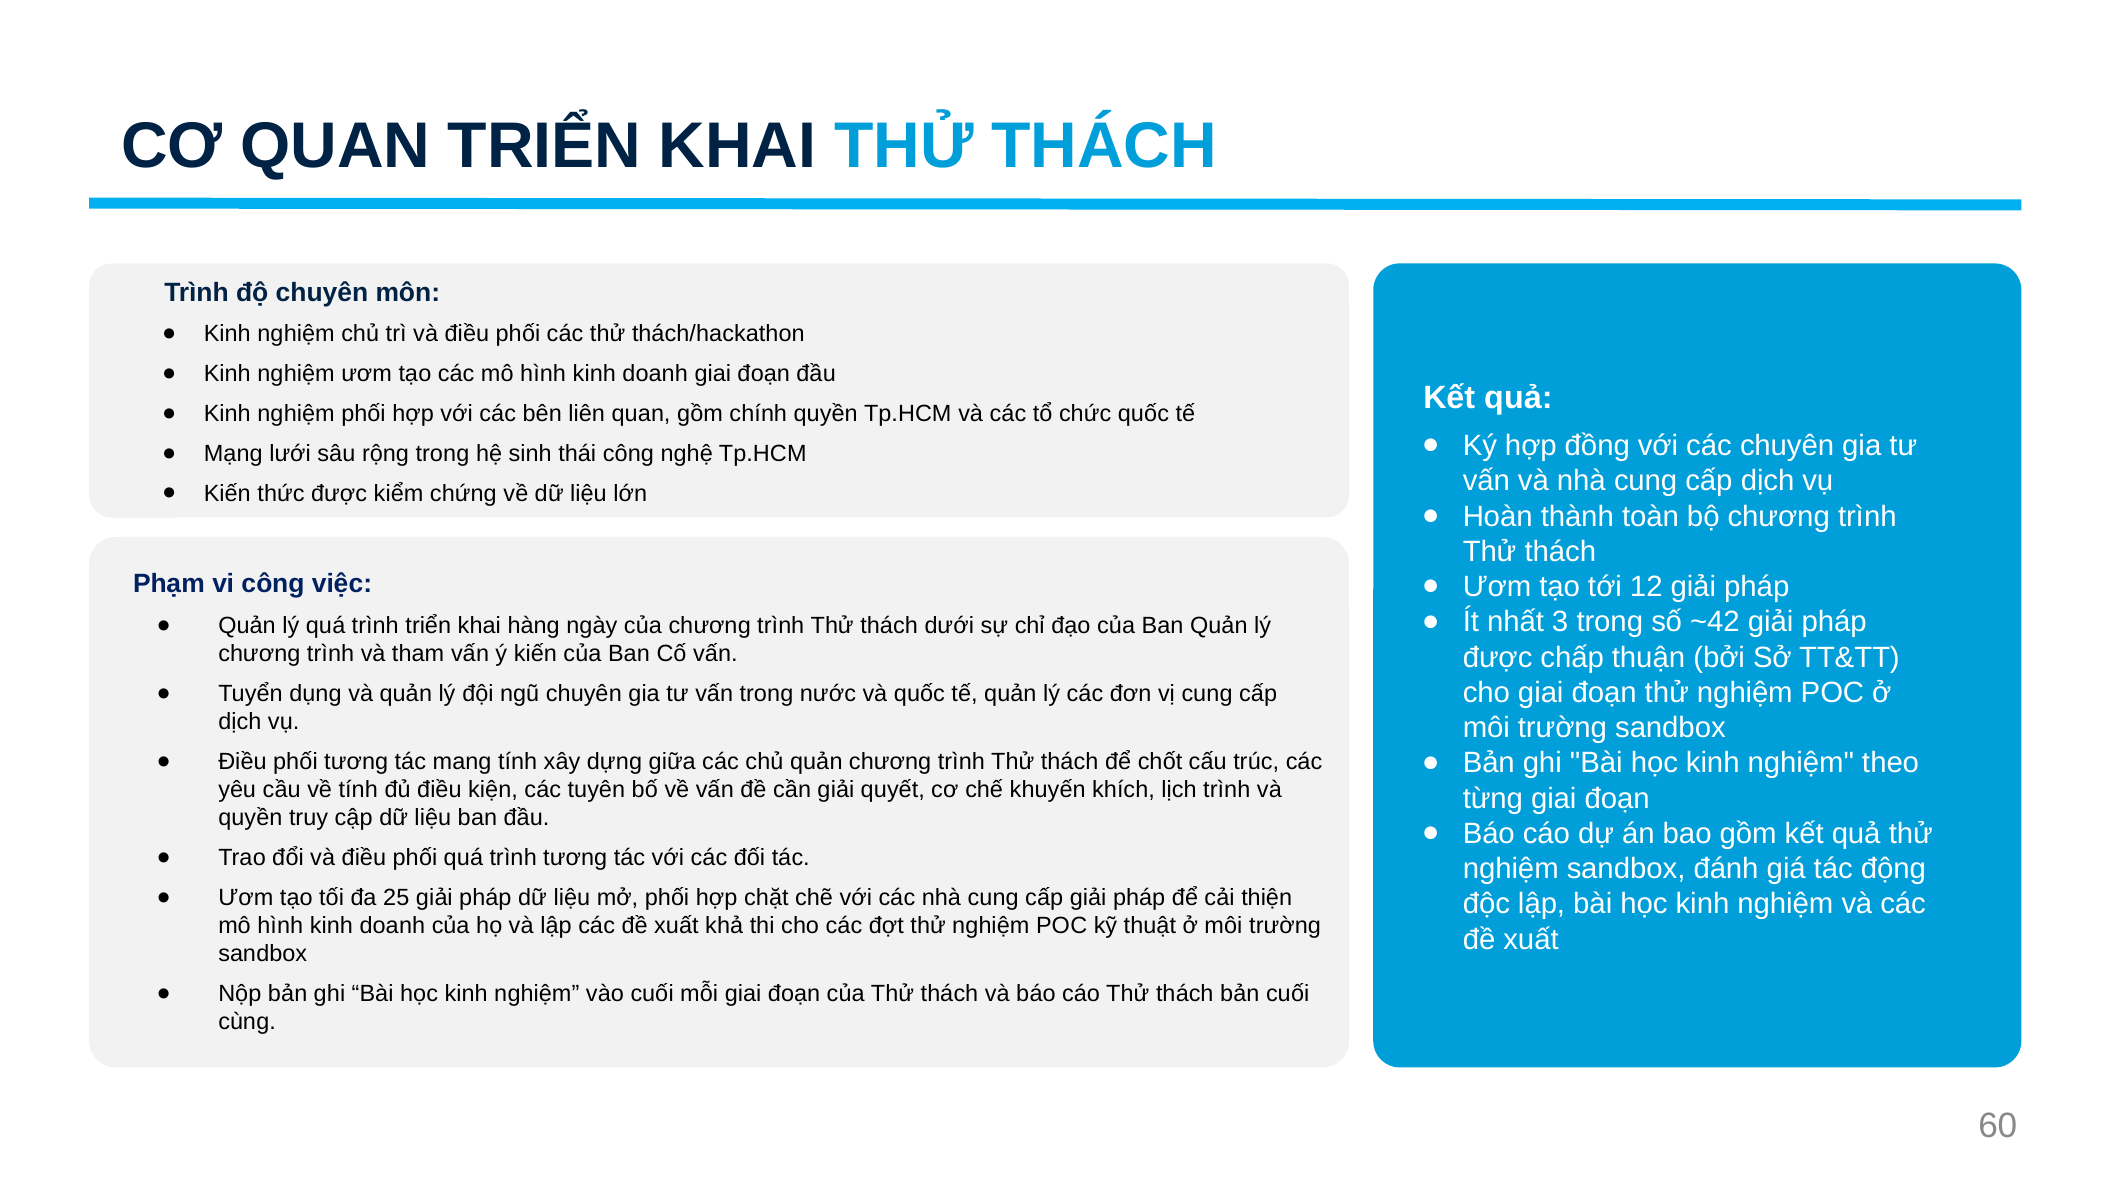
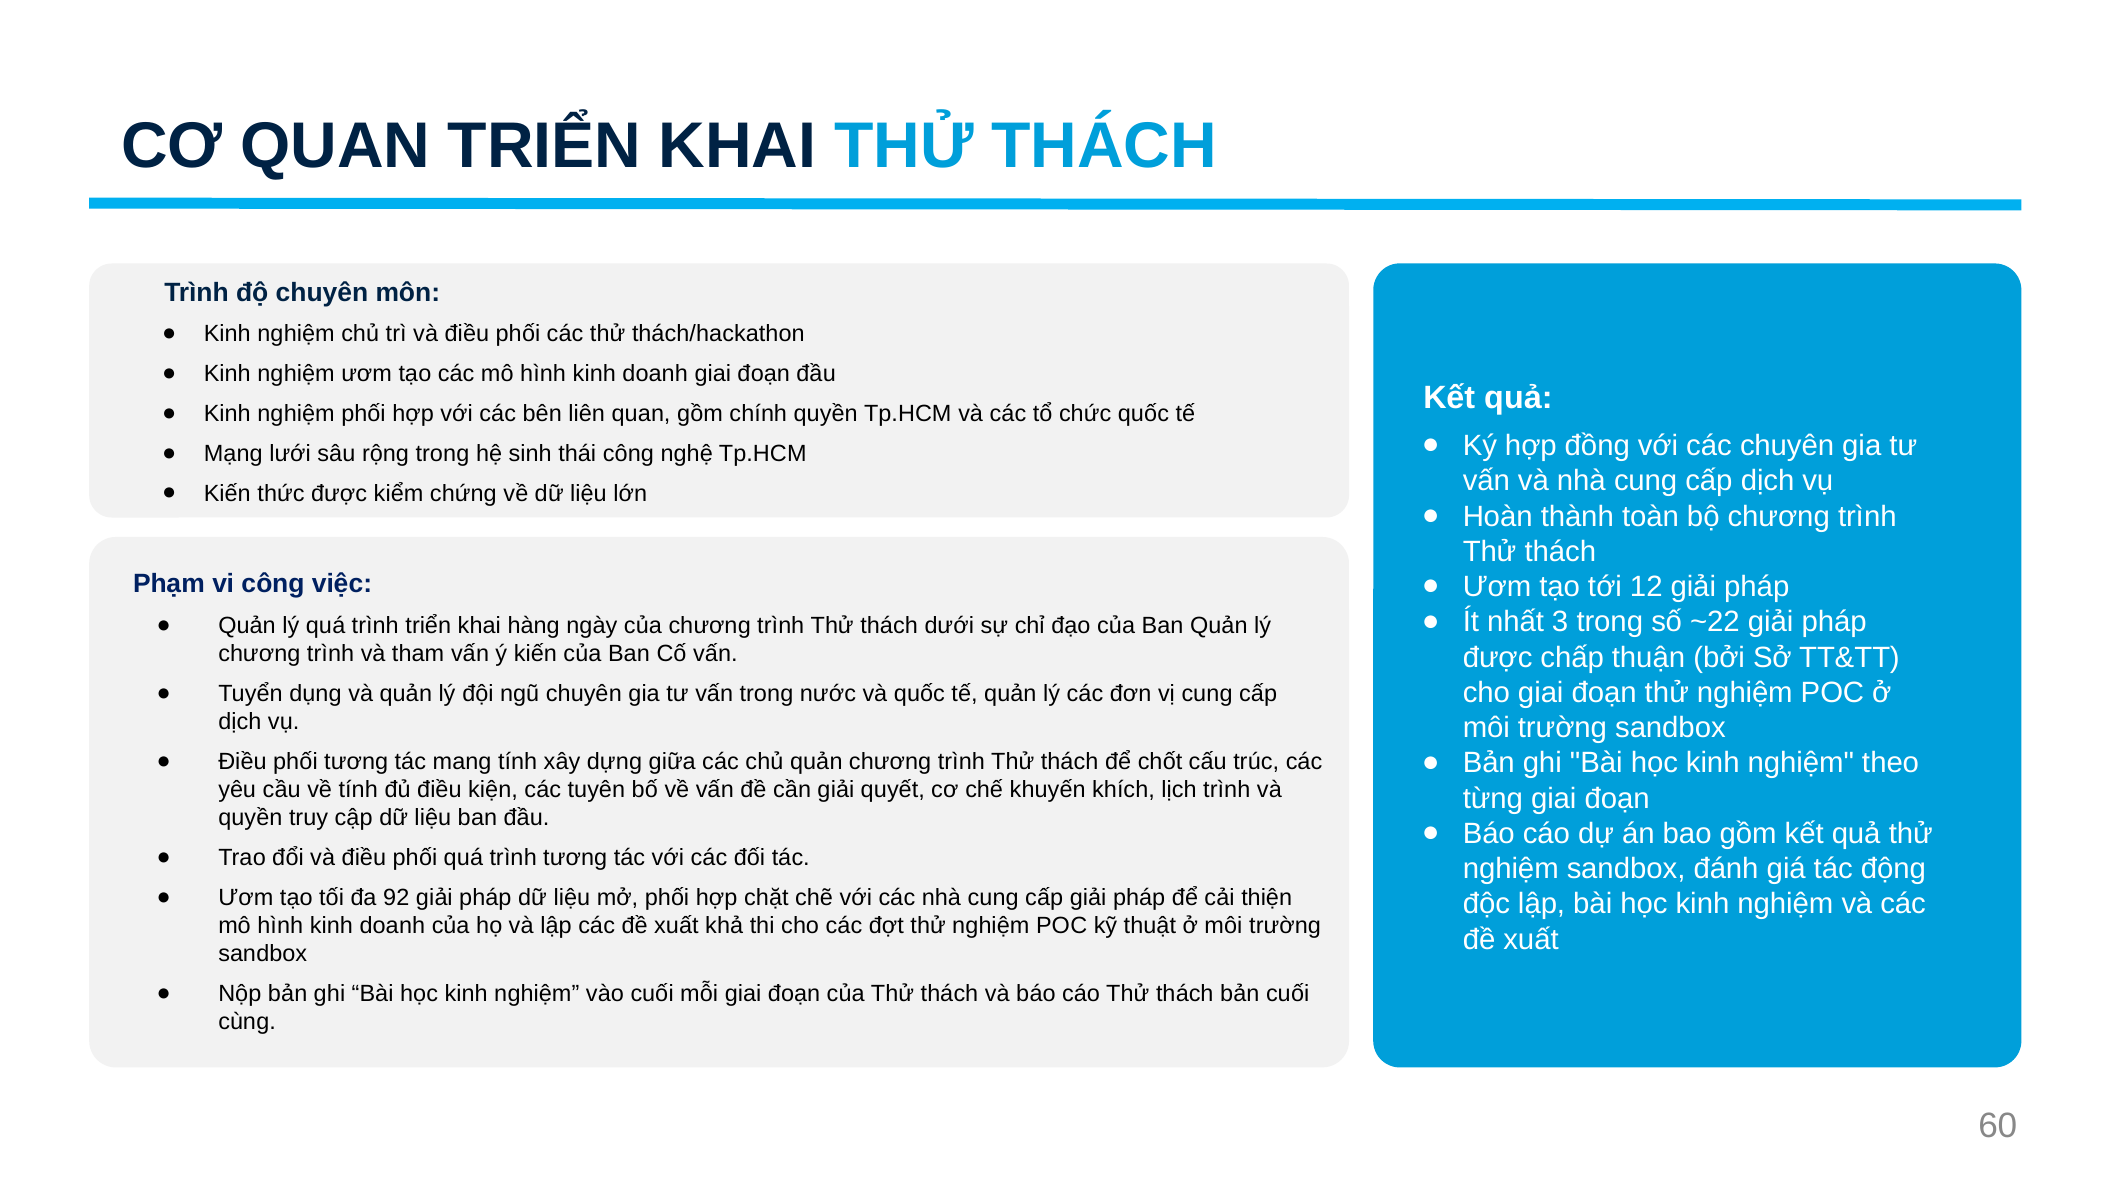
~42: ~42 -> ~22 (1715, 622)
25: 25 -> 92 (396, 898)
